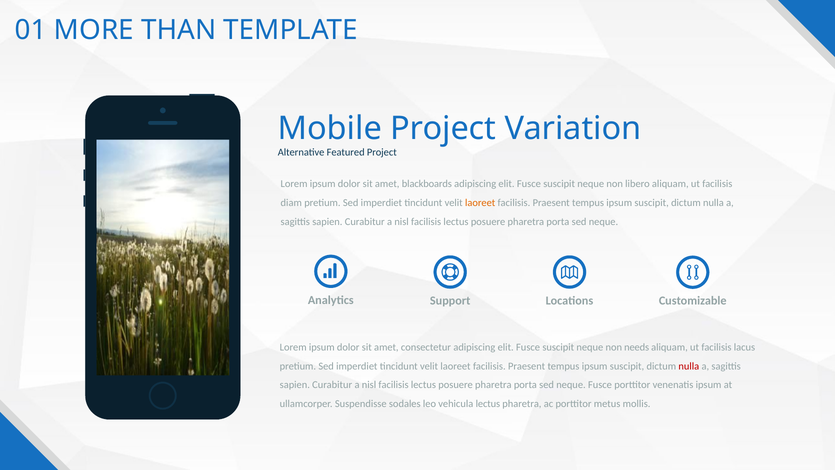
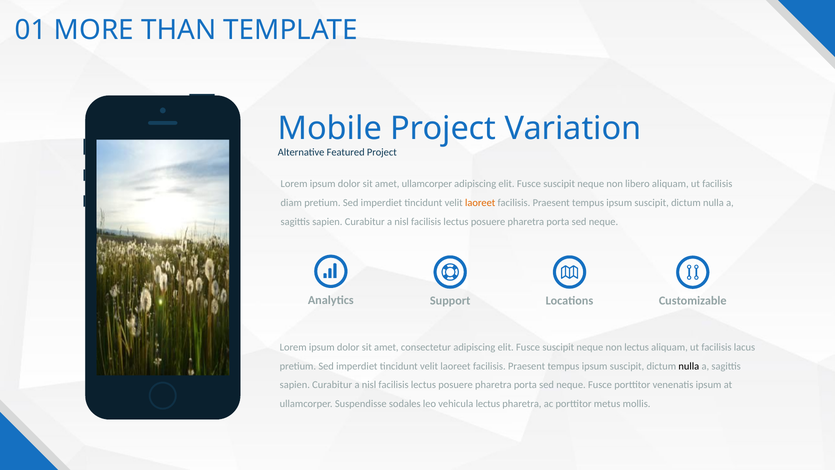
amet blackboards: blackboards -> ullamcorper (427, 184)
non needs: needs -> lectus (637, 347)
nulla colour: red -> black (689, 366)
